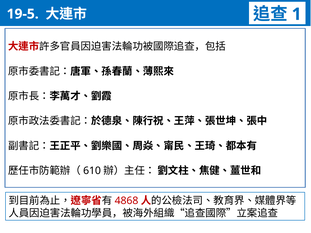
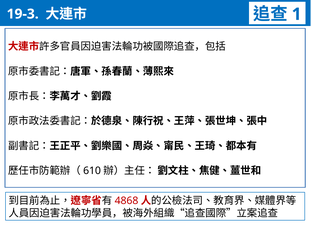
19-5: 19-5 -> 19-3 (23, 14)
